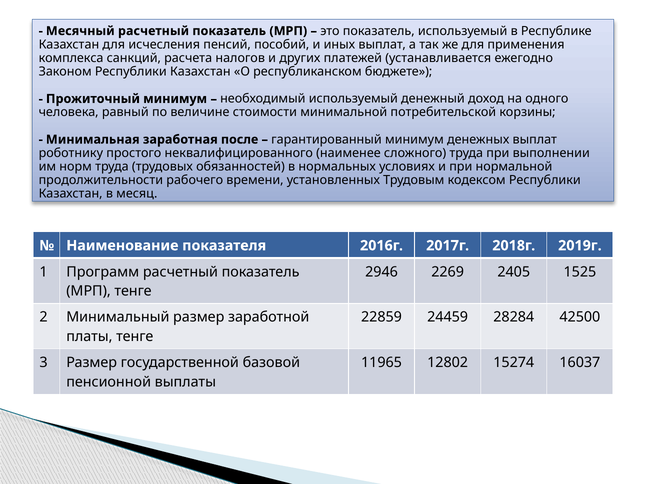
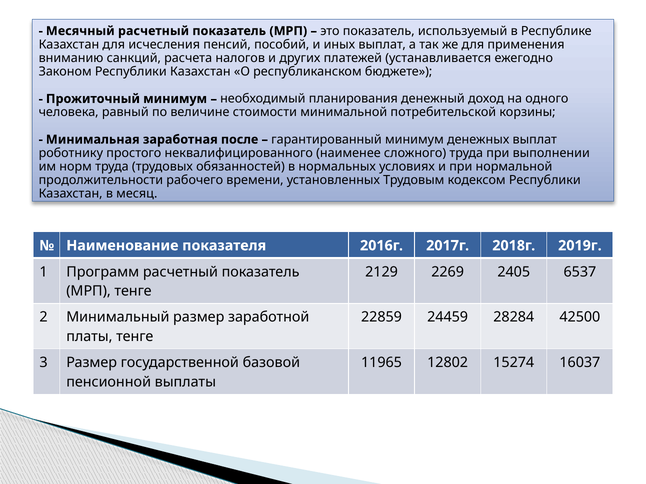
комплекса: комплекса -> вниманию (71, 58)
необходимый используемый: используемый -> планирования (353, 99)
2946: 2946 -> 2129 (382, 272)
1525: 1525 -> 6537 (580, 272)
